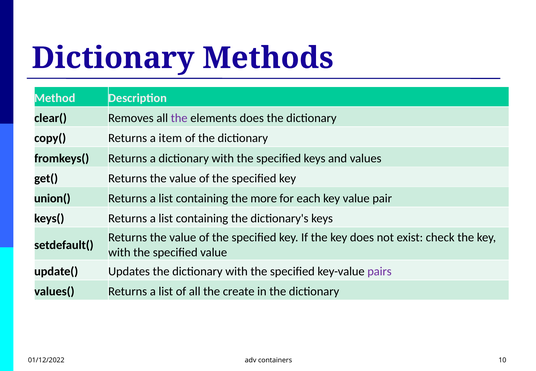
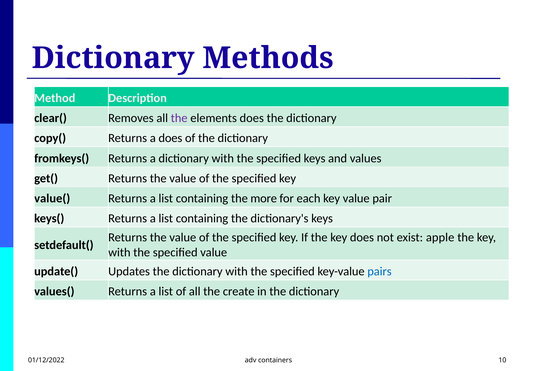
a item: item -> does (170, 138)
union(: union( -> value( (52, 198)
check: check -> apple (440, 237)
pairs colour: purple -> blue (379, 272)
